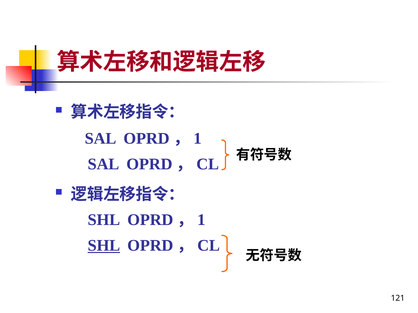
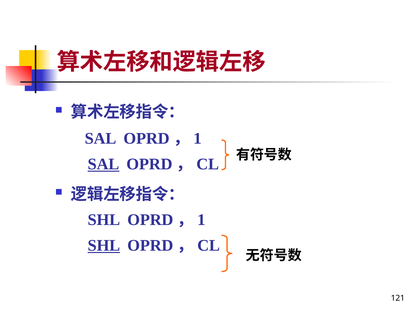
SAL underline: none -> present (103, 164)
